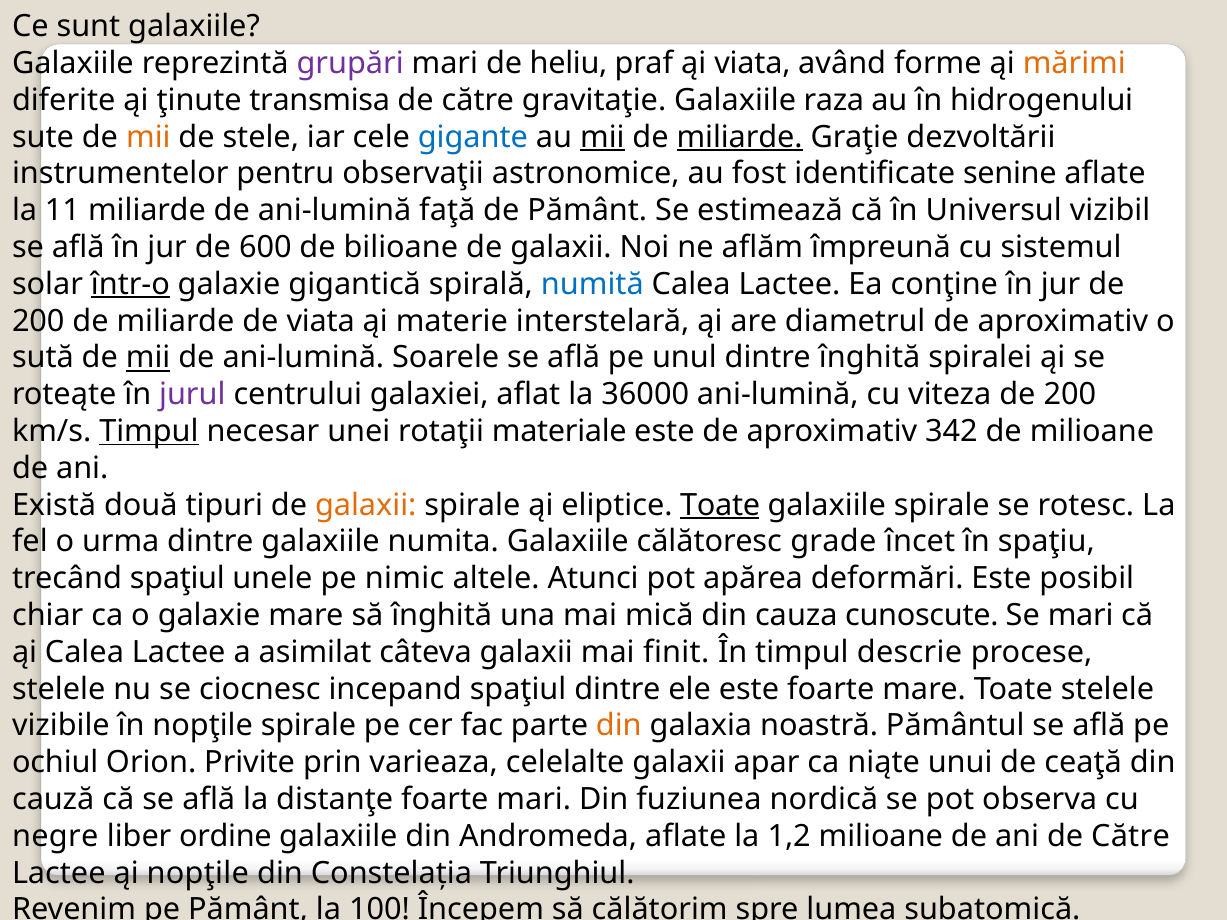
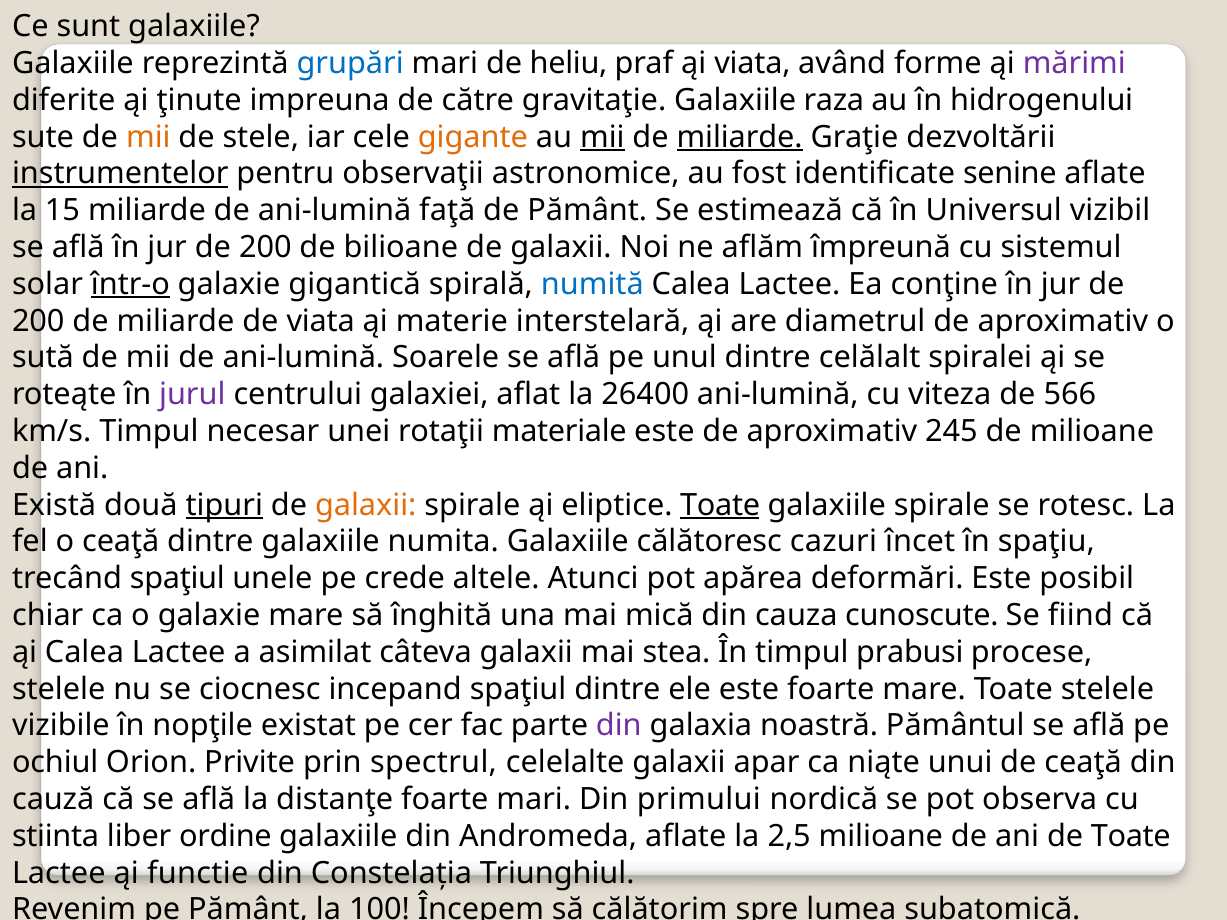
grupări colour: purple -> blue (350, 63)
mărimi colour: orange -> purple (1074, 63)
transmisa: transmisa -> impreuna (320, 100)
gigante colour: blue -> orange (473, 137)
instrumentelor underline: none -> present (120, 174)
11: 11 -> 15 (62, 211)
600: 600 -> 200 (265, 247)
mii underline: present -> none (148, 358)
dintre înghită: înghită -> celălalt (870, 358)
36000: 36000 -> 26400 (645, 395)
viteza de 200: 200 -> 566 (1070, 395)
Timpul underline: present -> none (149, 431)
342: 342 -> 245 (951, 431)
tipuri underline: none -> present (224, 505)
o urma: urma -> ceaţă (121, 542)
grade: grade -> cazuri (833, 542)
nimic: nimic -> crede (405, 579)
Se mari: mari -> fiind (1080, 616)
finit: finit -> stea (676, 652)
descrie: descrie -> prabusi (910, 652)
nopţile spirale: spirale -> existat (308, 726)
din colour: orange -> purple (619, 726)
varieaza: varieaza -> spectrul (434, 763)
fuziunea: fuziunea -> primului (699, 800)
negre: negre -> stiinta (56, 836)
1,2: 1,2 -> 2,5 (789, 836)
ani de Către: Către -> Toate (1131, 836)
ąi nopţile: nopţile -> functie (198, 873)
